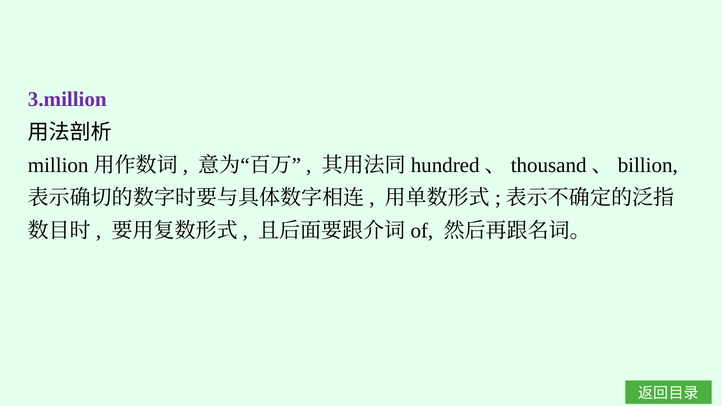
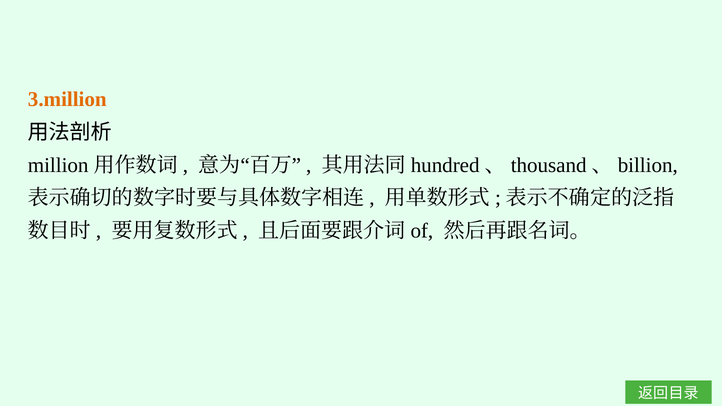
3.million colour: purple -> orange (67, 99)
